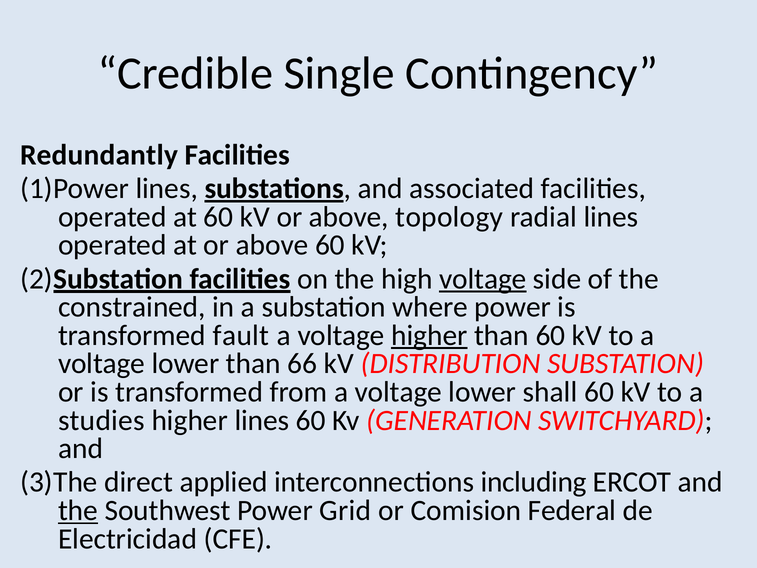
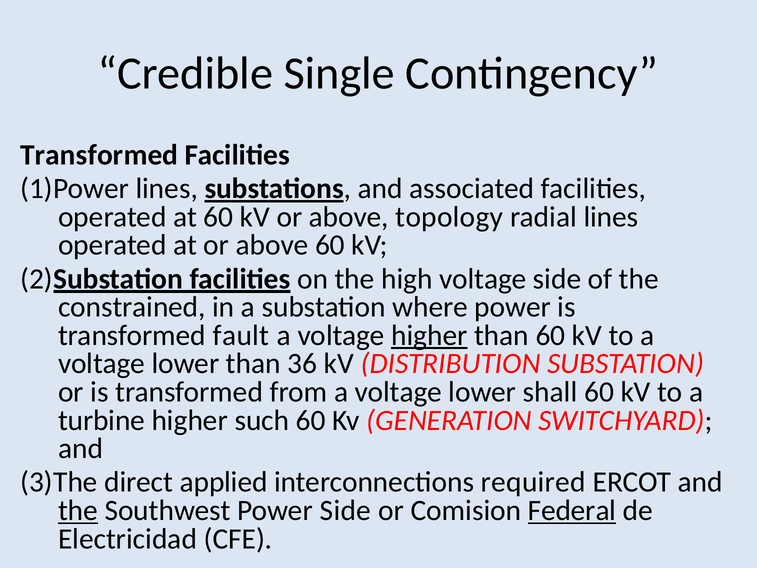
Redundantly: Redundantly -> Transformed (99, 155)
voltage underline: present -> none (483, 279)
66: 66 -> 36 (302, 364)
studies: studies -> turbine (102, 420)
higher lines: lines -> such (262, 420)
including: including -> required (533, 482)
Power Grid: Grid -> Side (345, 510)
Federal underline: none -> present (572, 510)
